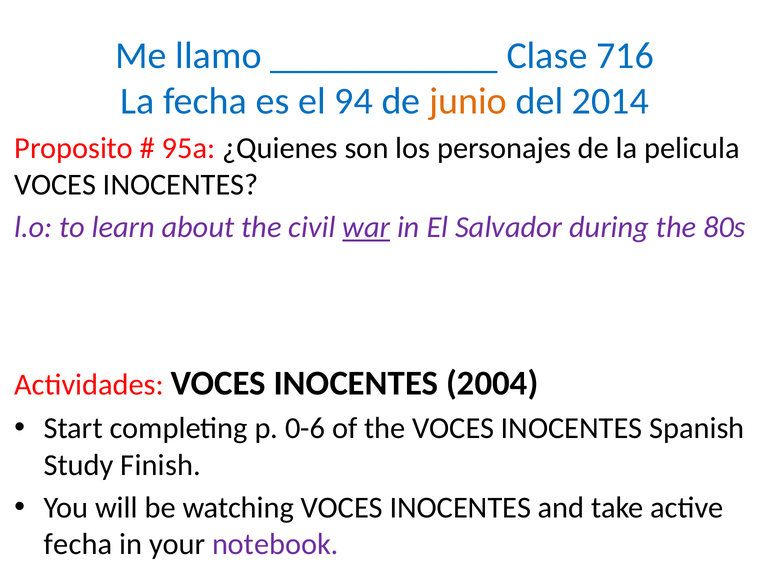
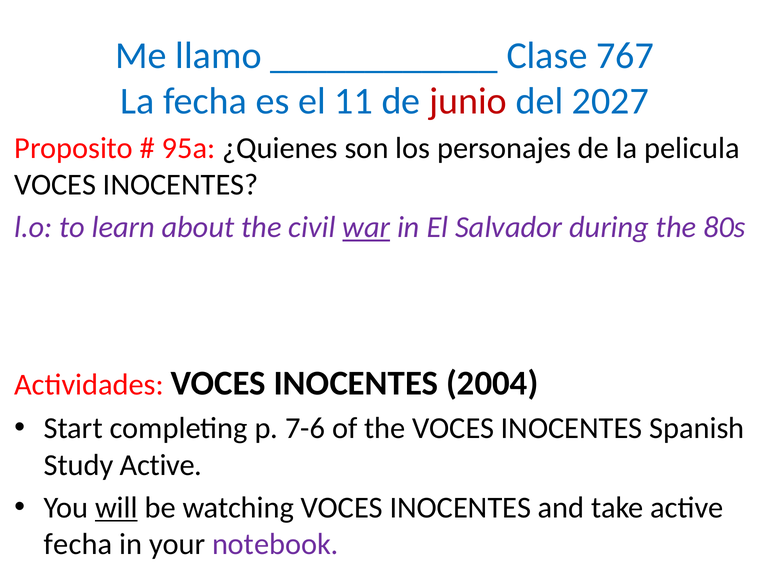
716: 716 -> 767 (625, 56)
94: 94 -> 11 (354, 101)
junio colour: orange -> red (468, 101)
2014: 2014 -> 2027 (610, 101)
0-6: 0-6 -> 7-6 (305, 429)
Study Finish: Finish -> Active (161, 465)
will underline: none -> present (116, 508)
